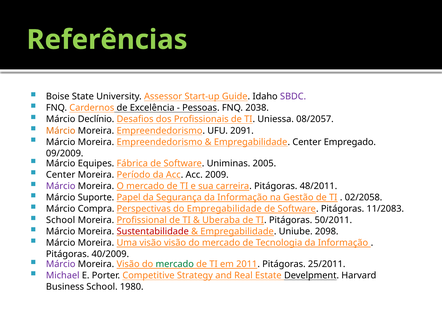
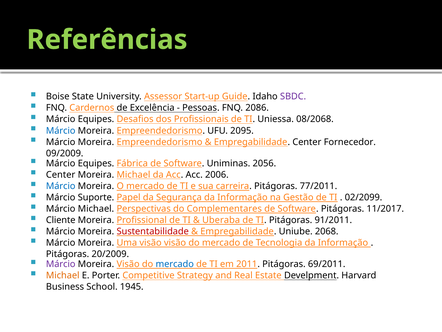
2038: 2038 -> 2086 (257, 108)
Declínio: Declínio -> Equipes (96, 119)
08/2057: 08/2057 -> 08/2068 (315, 119)
Márcio colour: orange -> blue (61, 130)
2091: 2091 -> 2095 (242, 130)
Empregado: Empregado -> Fornecedor (350, 142)
2005: 2005 -> 2056 (264, 163)
Moreira Período: Período -> Michael (133, 174)
2009: 2009 -> 2006 (217, 174)
Márcio colour: purple -> blue (61, 186)
48/2011: 48/2011 -> 77/2011 (318, 186)
02/2058: 02/2058 -> 02/2099 (364, 197)
Márcio Compra: Compra -> Michael (96, 208)
do Empregabilidade: Empregabilidade -> Complementares (224, 208)
11/2083: 11/2083 -> 11/2017 (385, 208)
School: School -> Cliente (61, 220)
50/2011: 50/2011 -> 91/2011 (333, 220)
2098: 2098 -> 2068 (327, 231)
40/2009: 40/2009 -> 20/2009 (110, 254)
mercado colour: green -> blue (175, 264)
25/2011: 25/2011 -> 69/2011 (327, 264)
Michael colour: purple -> orange (63, 275)
1980: 1980 -> 1945 (132, 286)
